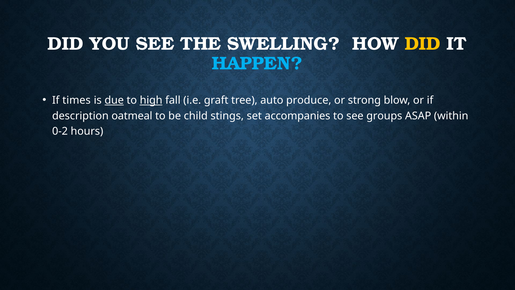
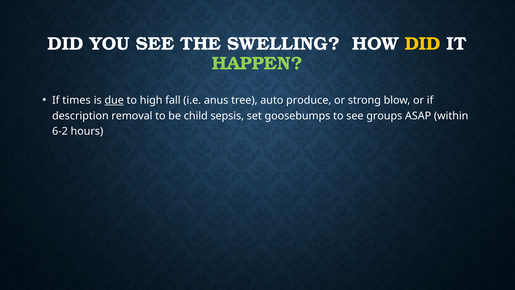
HAPPEN colour: light blue -> light green (257, 63)
high underline: present -> none (151, 100)
graft: graft -> anus (216, 100)
oatmeal: oatmeal -> removal (132, 116)
stings: stings -> sepsis (227, 116)
accompanies: accompanies -> goosebumps (297, 116)
0-2: 0-2 -> 6-2 (60, 131)
